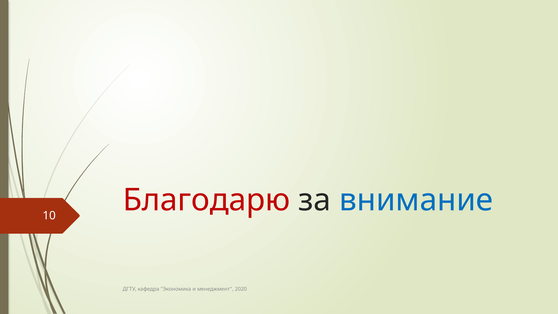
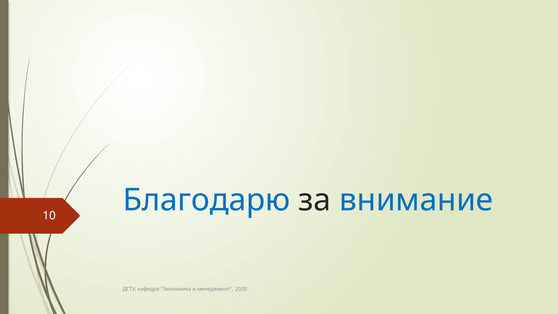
Благодарю colour: red -> blue (206, 200)
